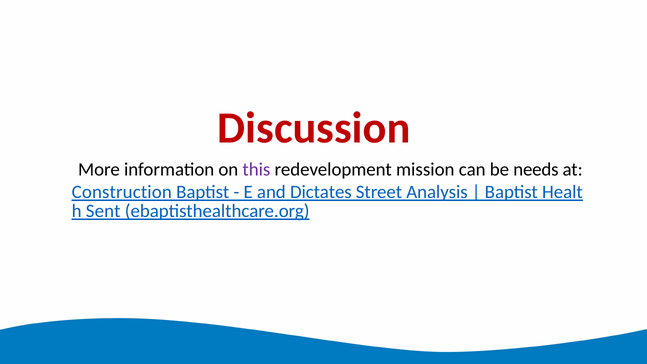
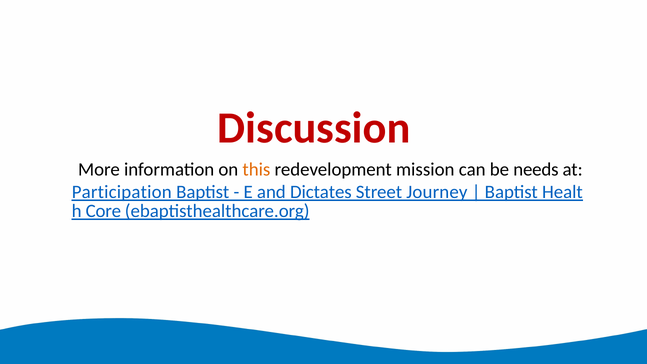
this colour: purple -> orange (256, 169)
Construction: Construction -> Participation (122, 192)
Analysis: Analysis -> Journey (437, 192)
Sent: Sent -> Core (103, 211)
